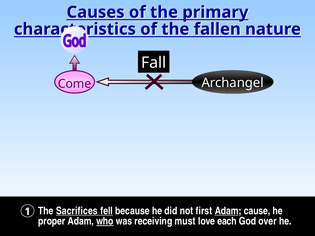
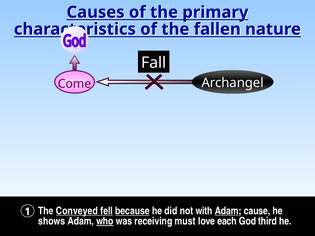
Sacrifices: Sacrifices -> Conveyed (77, 211)
because underline: none -> present (132, 211)
first: first -> with (204, 211)
proper: proper -> shows (52, 221)
over: over -> third (268, 221)
